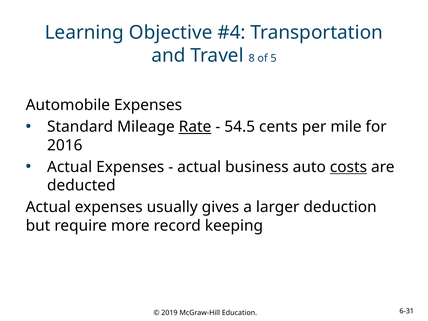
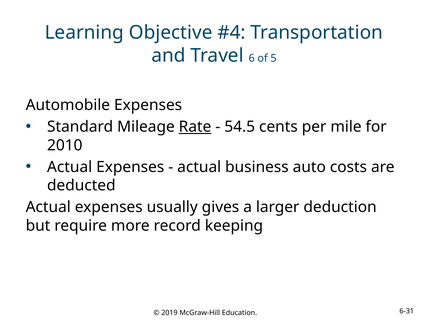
8: 8 -> 6 (252, 58)
2016: 2016 -> 2010 (65, 145)
costs underline: present -> none (348, 167)
